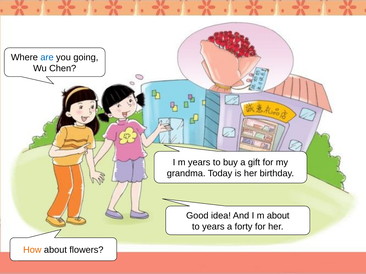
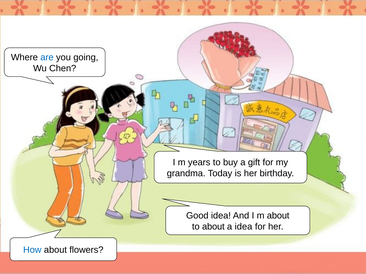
to years: years -> about (213, 227)
a forty: forty -> idea (244, 227)
How colour: orange -> blue (32, 250)
